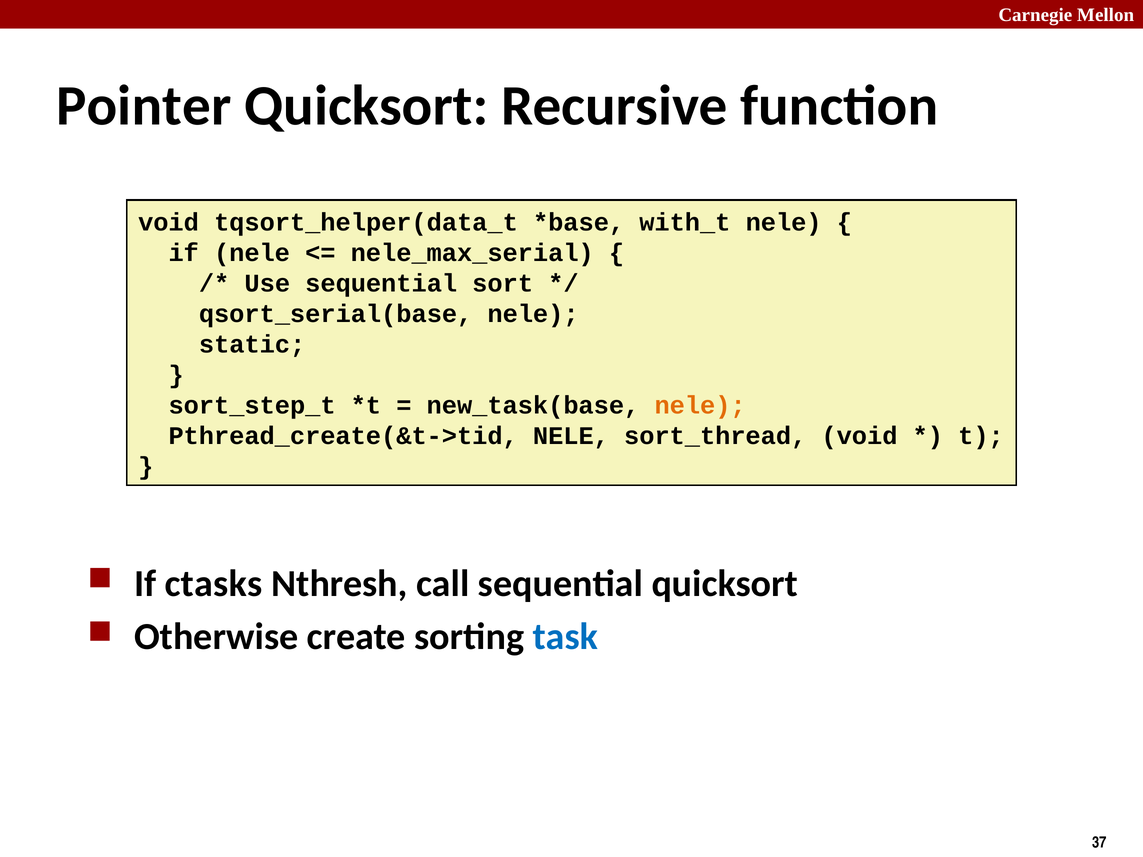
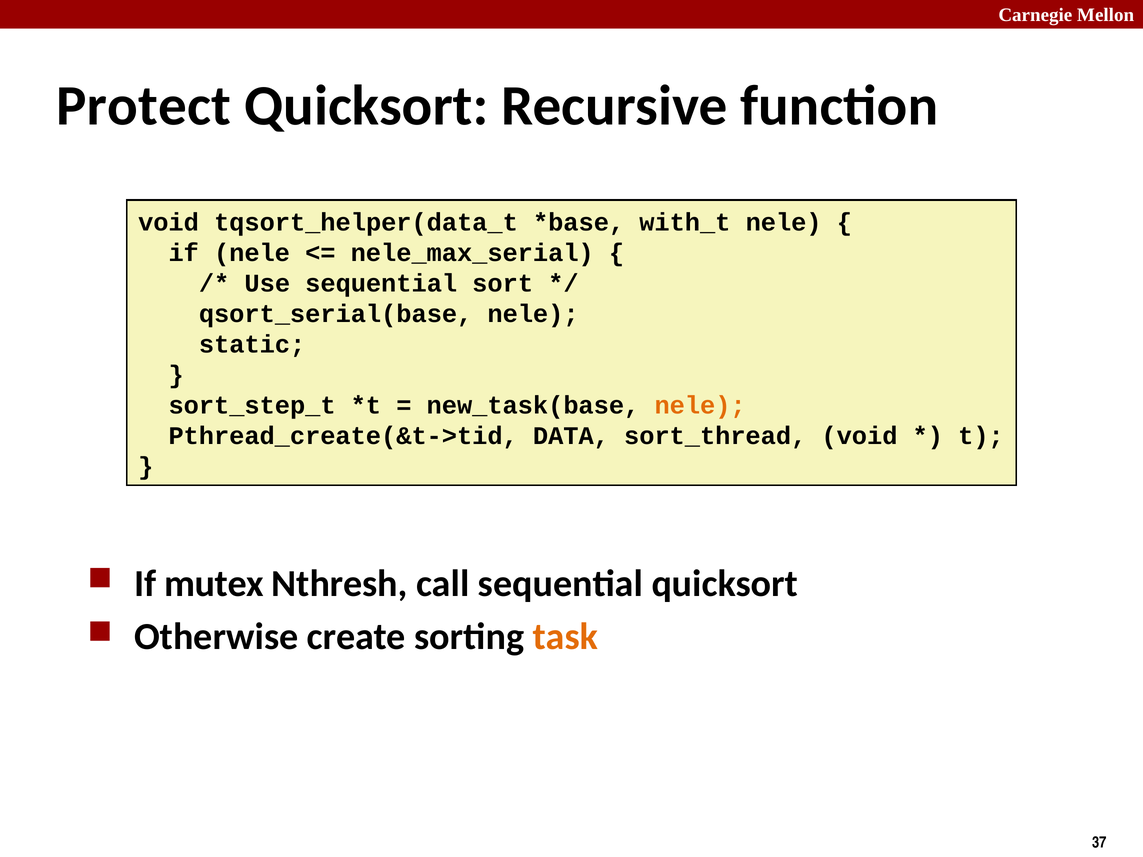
Pointer: Pointer -> Protect (144, 106)
Pthread_create(&t->tid NELE: NELE -> DATA (571, 436)
ctasks: ctasks -> mutex (214, 584)
task colour: blue -> orange (565, 637)
